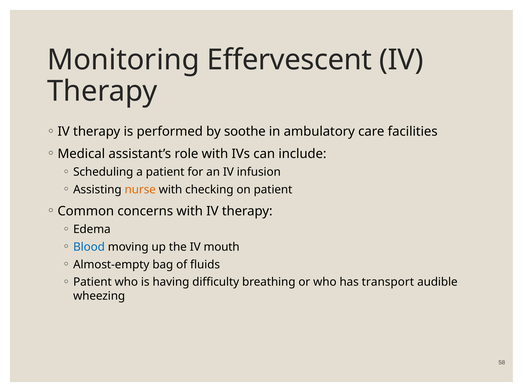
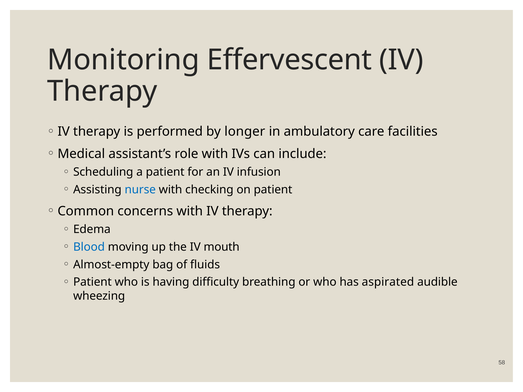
soothe: soothe -> longer (245, 132)
nurse colour: orange -> blue (140, 190)
transport: transport -> aspirated (388, 282)
